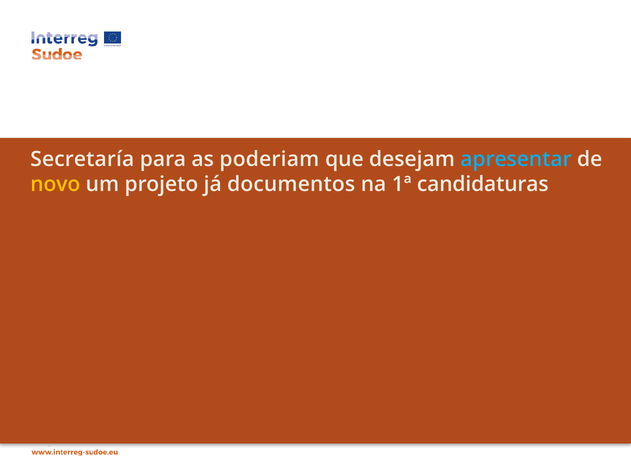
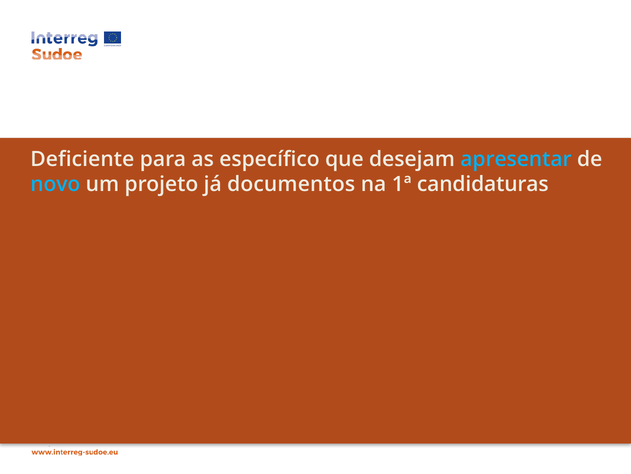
Secretaría: Secretaría -> Deficiente (82, 159)
poderiam: poderiam -> específico (270, 159)
novo colour: yellow -> light blue (55, 184)
